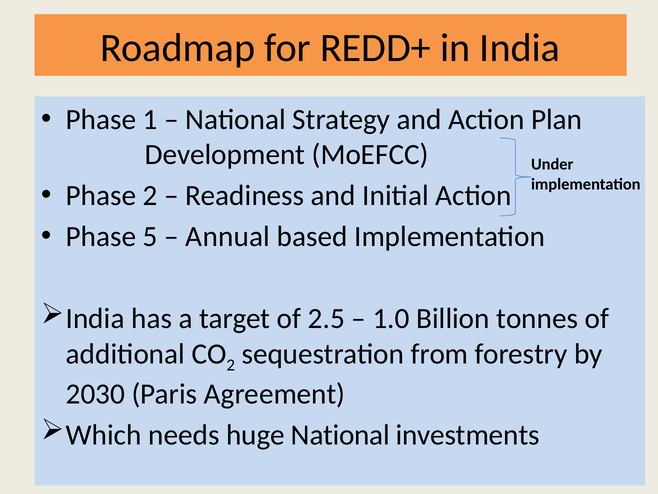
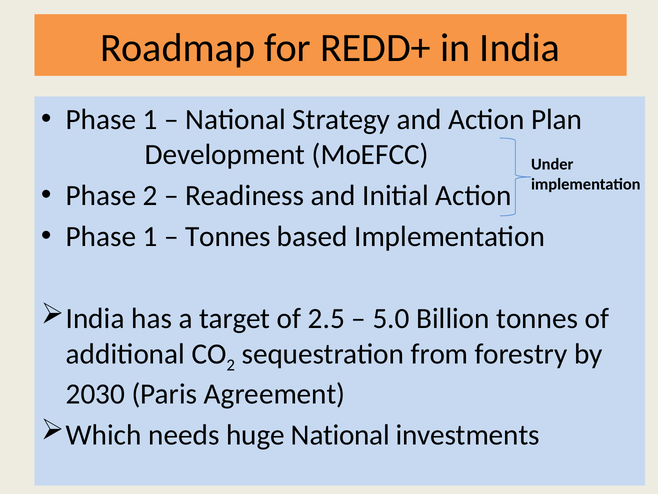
5: 5 -> 1 (150, 236)
Annual: Annual -> Tonnes (228, 236)
1.0: 1.0 -> 5.0 (391, 318)
